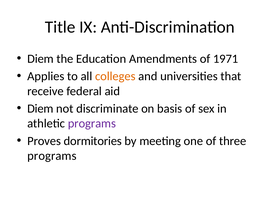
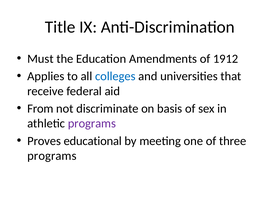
Diem: Diem -> Must (40, 59)
1971: 1971 -> 1912 (226, 59)
colleges colour: orange -> blue (115, 76)
Diem: Diem -> From (40, 109)
dormitories: dormitories -> educational (93, 141)
